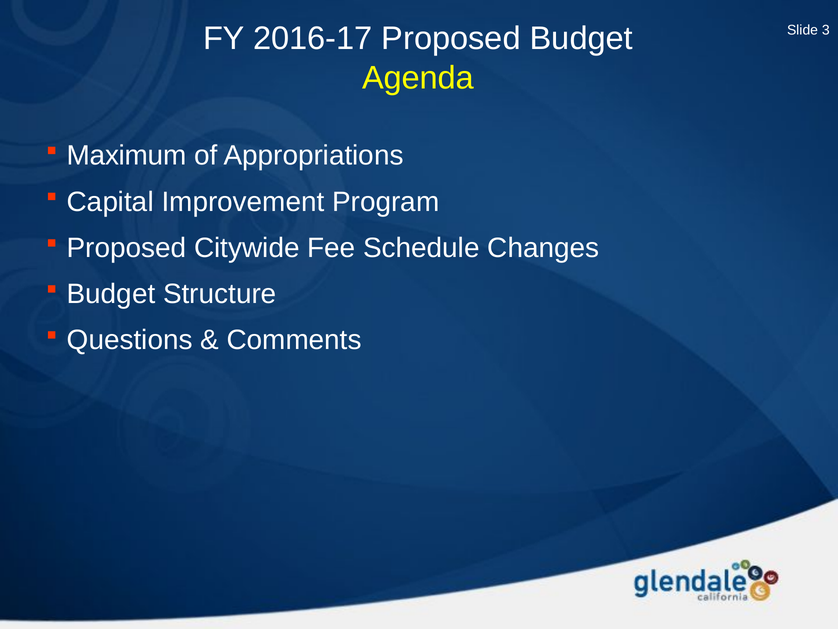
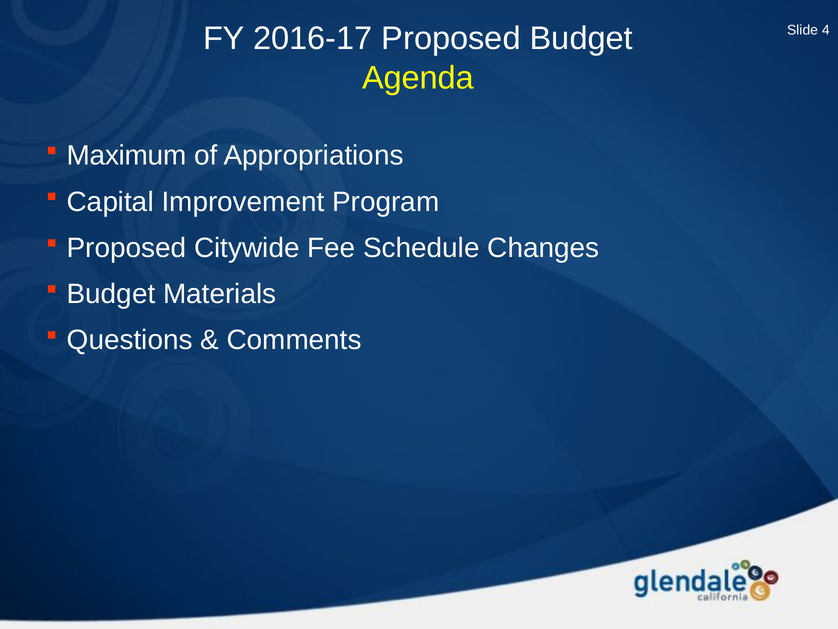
3: 3 -> 4 (826, 30)
Structure: Structure -> Materials (220, 294)
